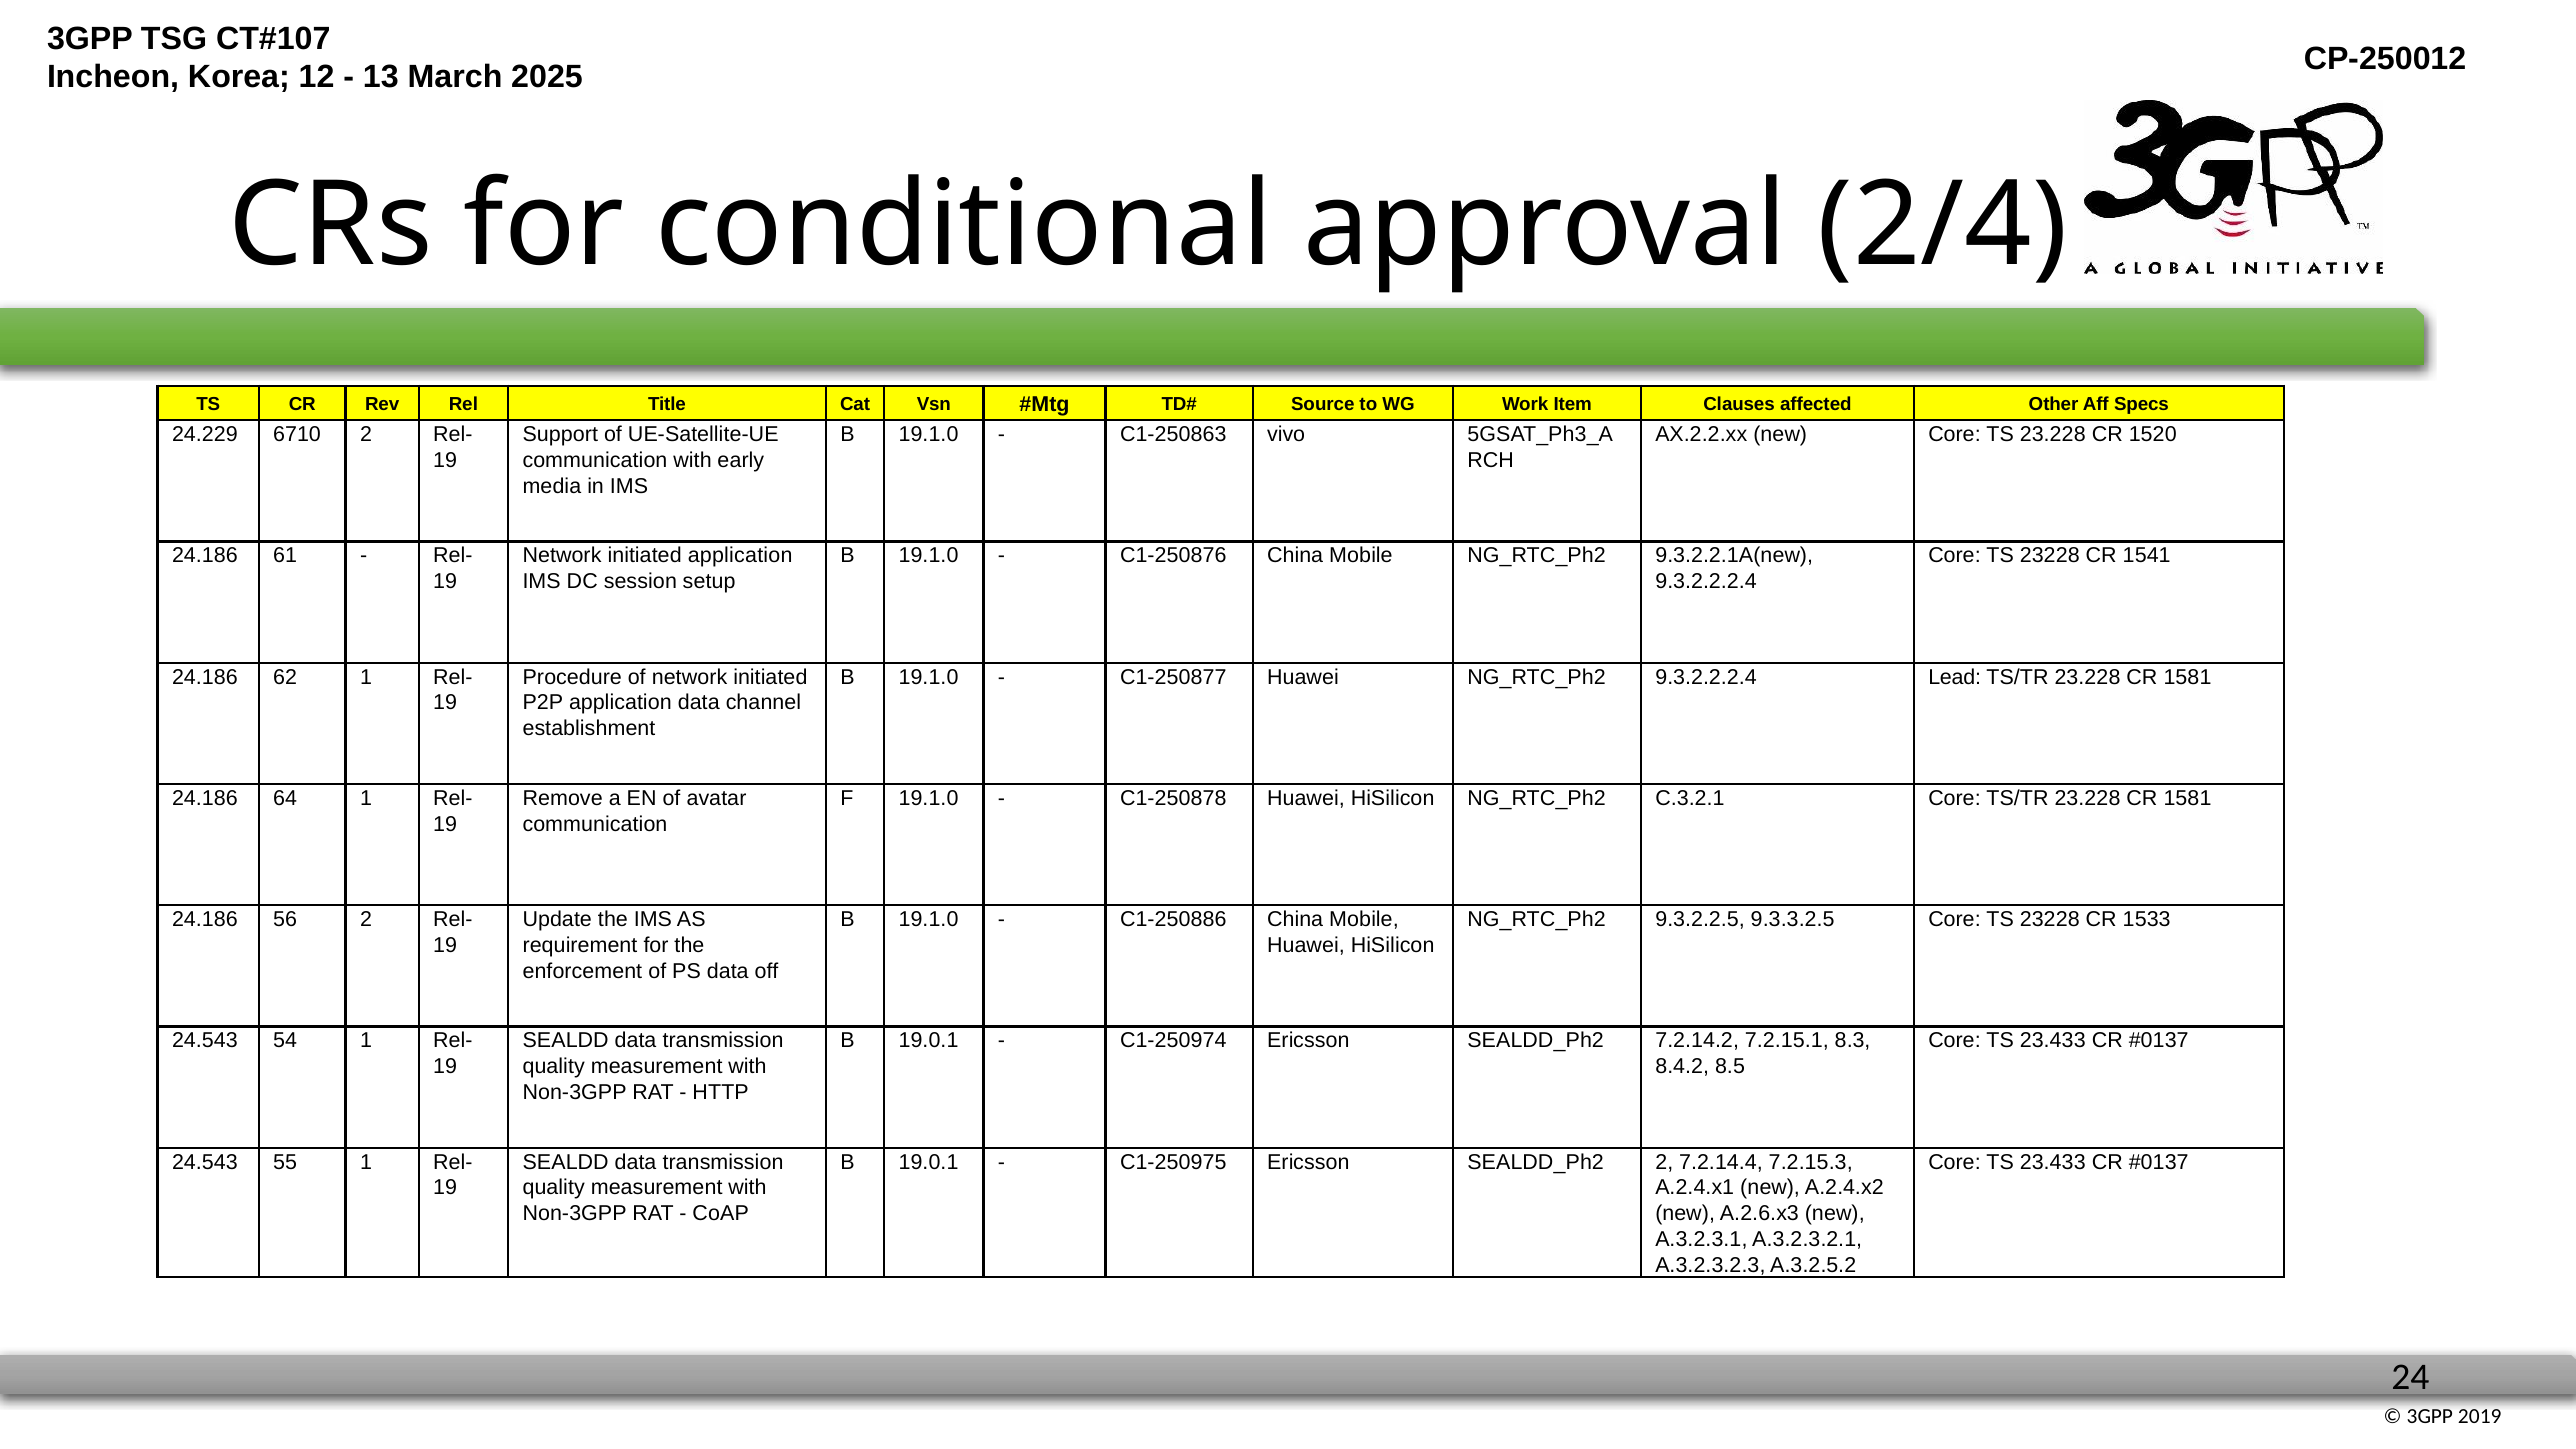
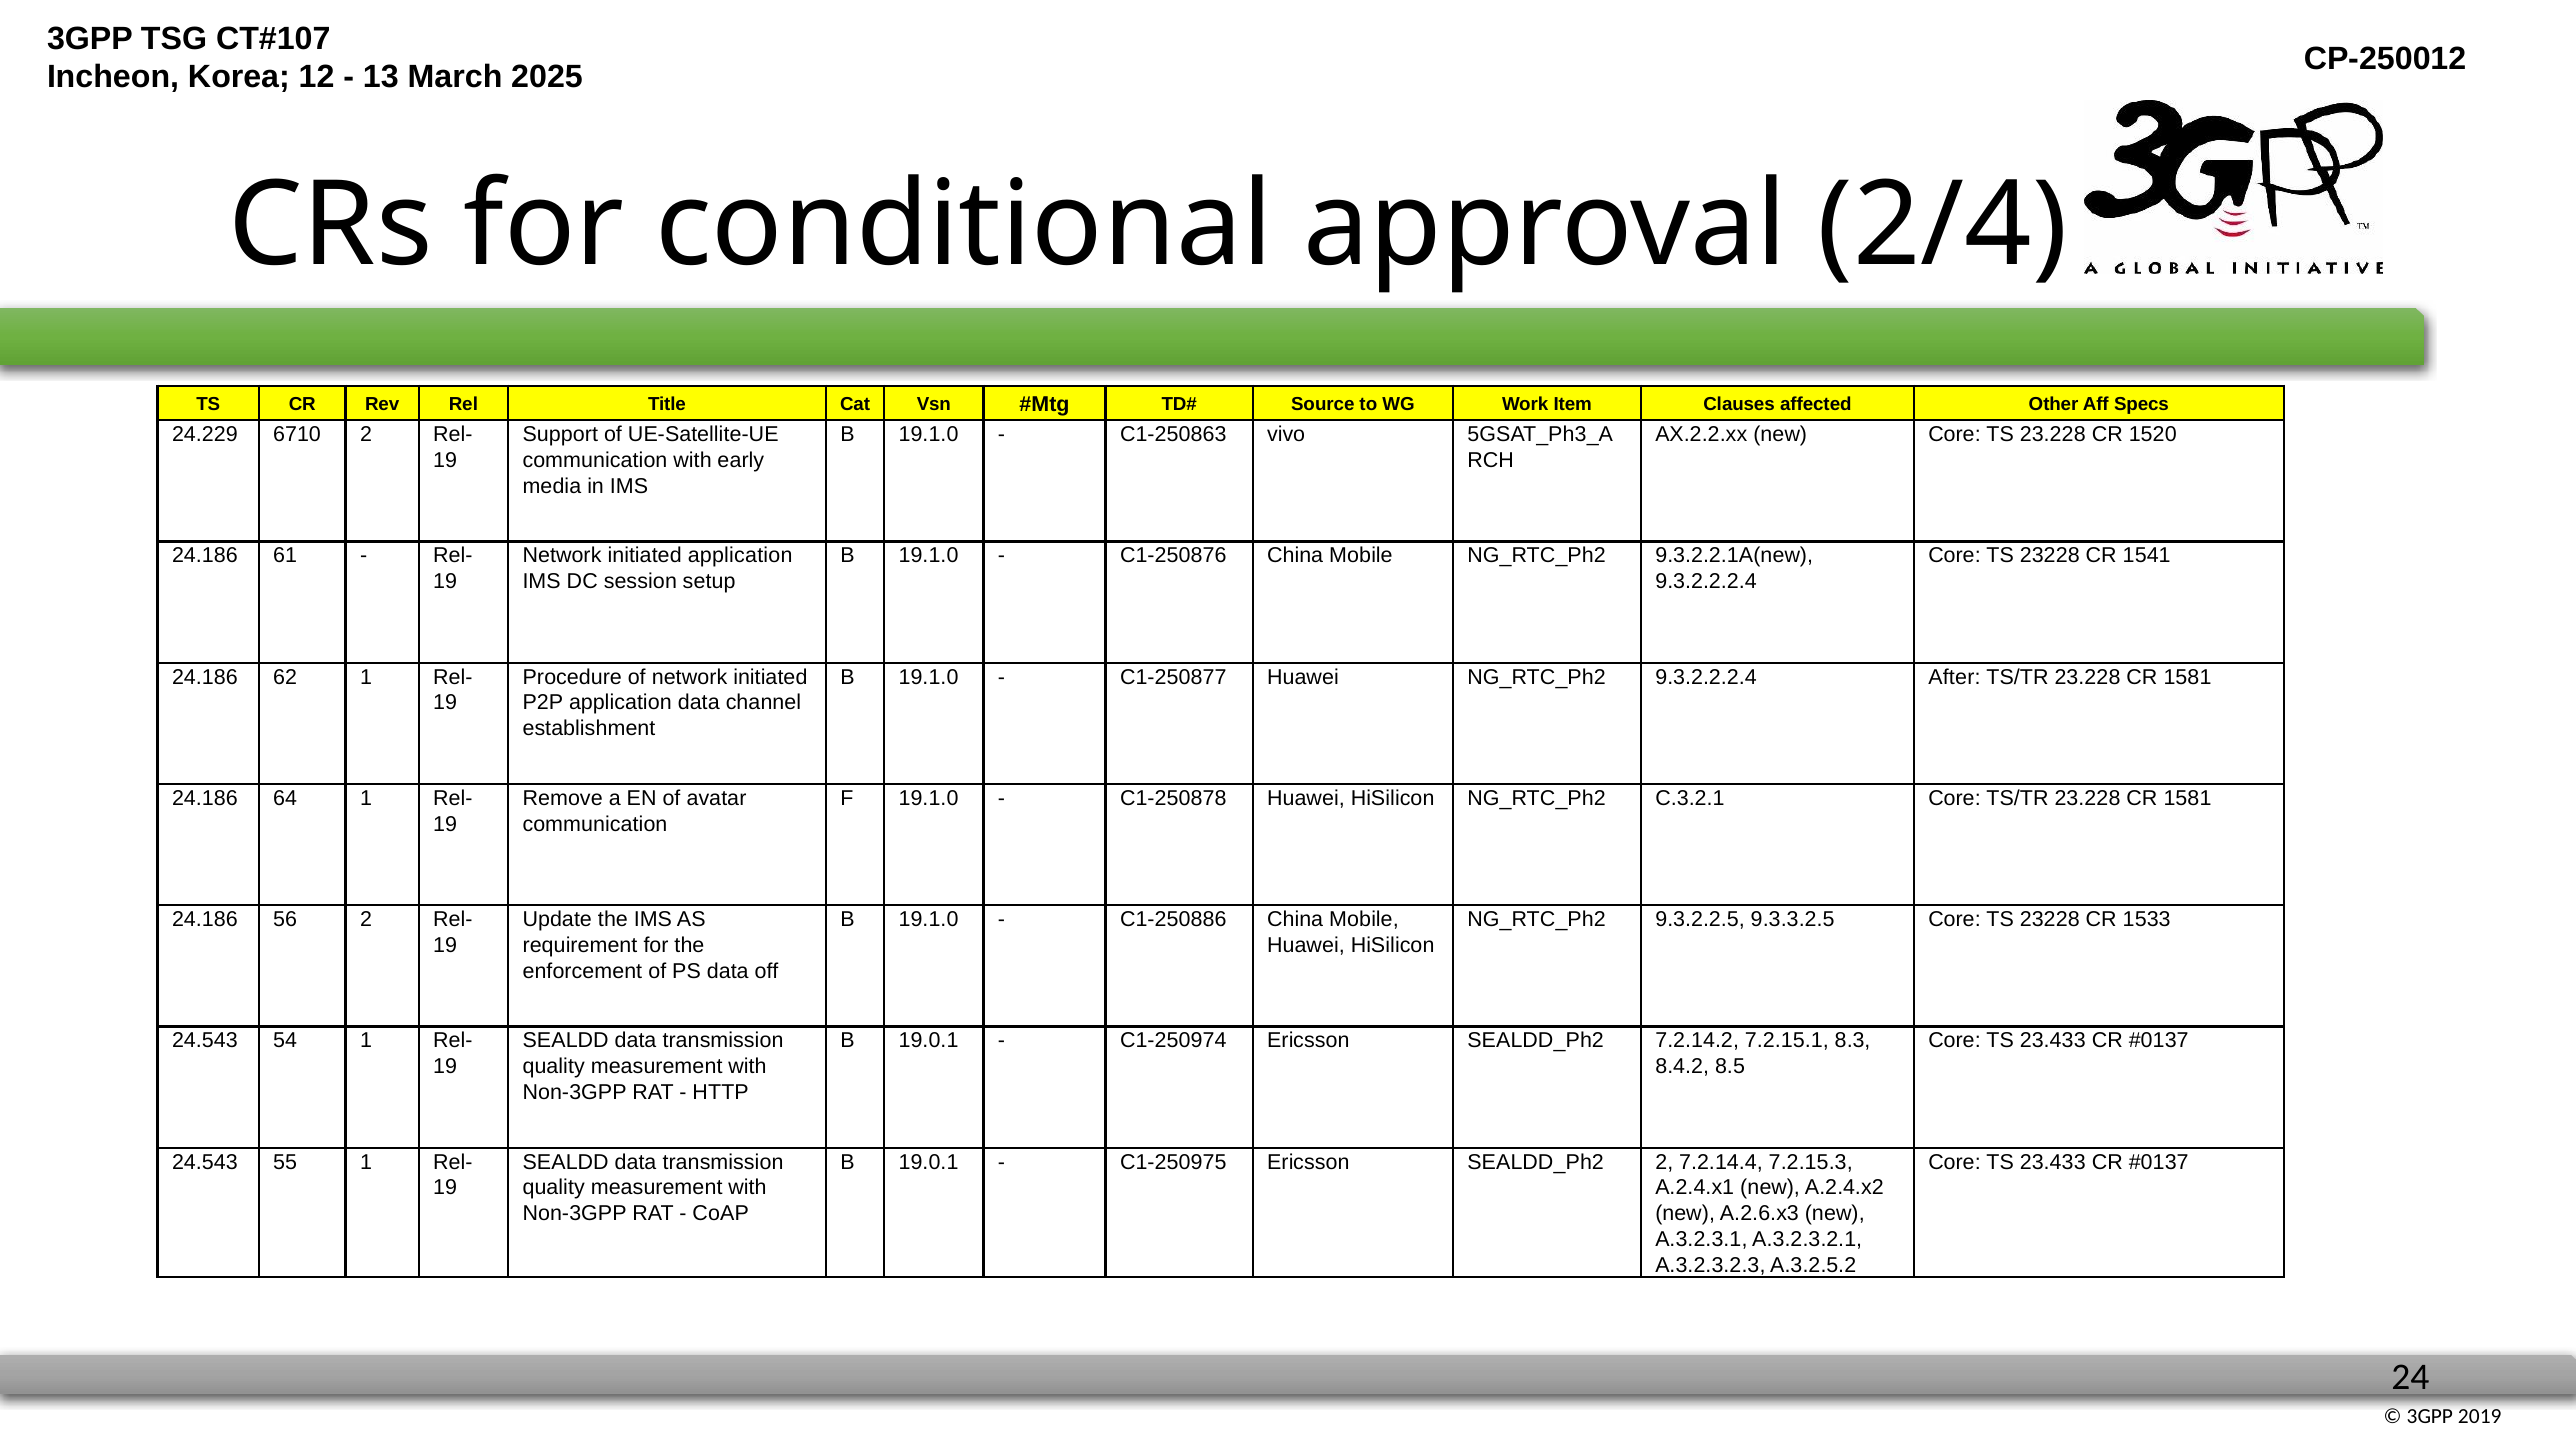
Lead: Lead -> After (1954, 677)
